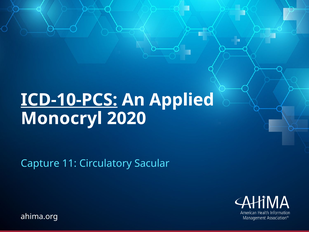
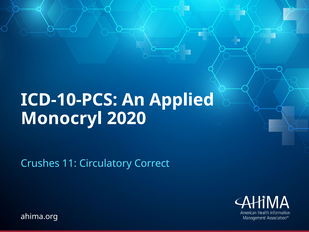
ICD-10-PCS underline: present -> none (69, 100)
Capture: Capture -> Crushes (40, 163)
Sacular: Sacular -> Correct (152, 163)
